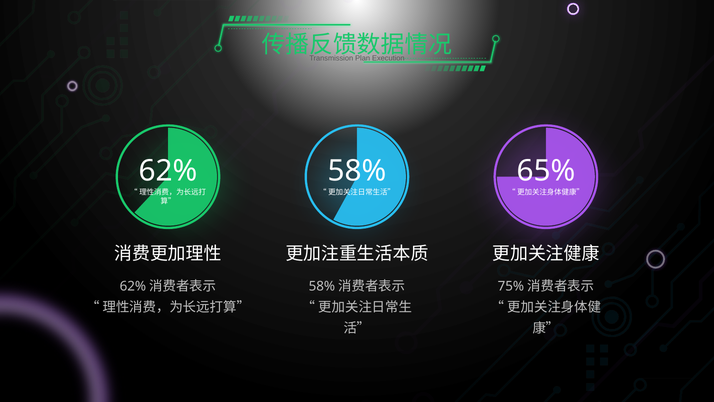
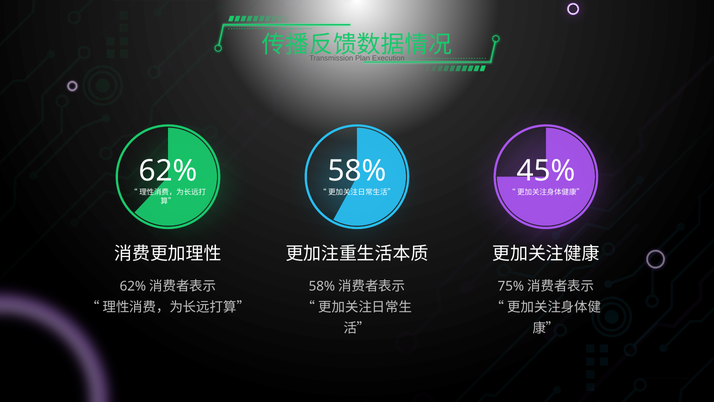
65%: 65% -> 45% (546, 171)
